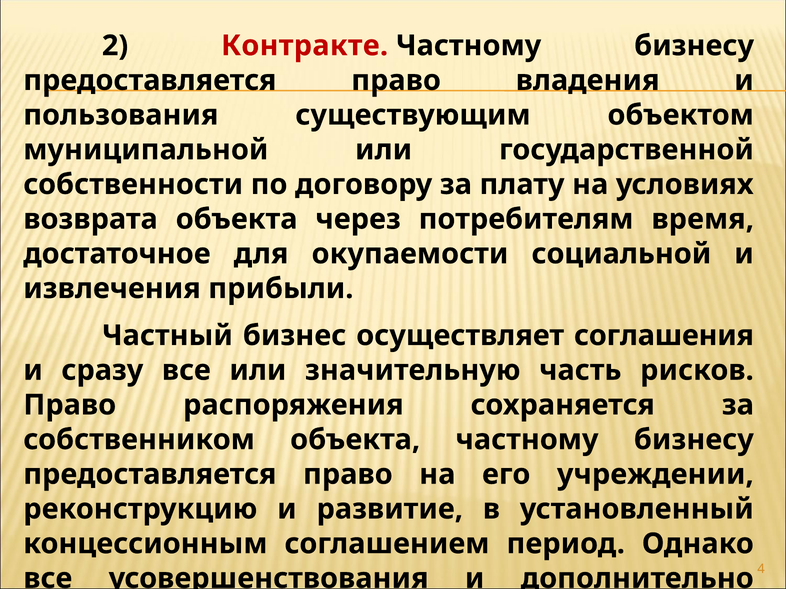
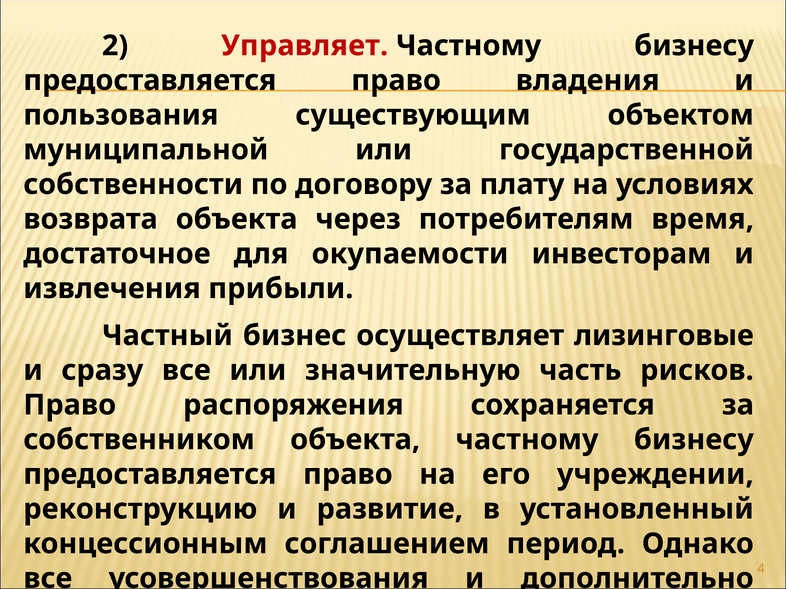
Контракте: Контракте -> Управляет (305, 46)
социальной: социальной -> инвесторам (621, 254)
соглашения: соглашения -> лизинговые (664, 336)
